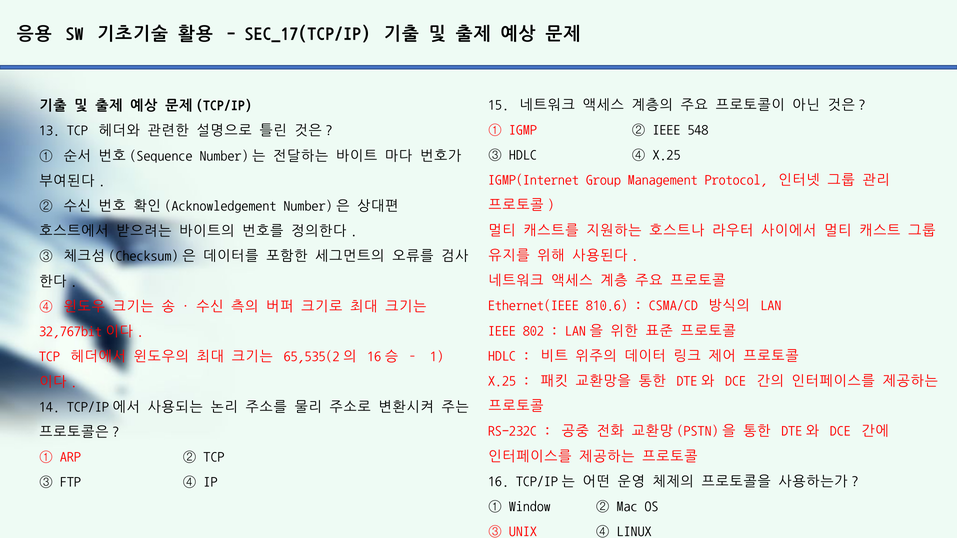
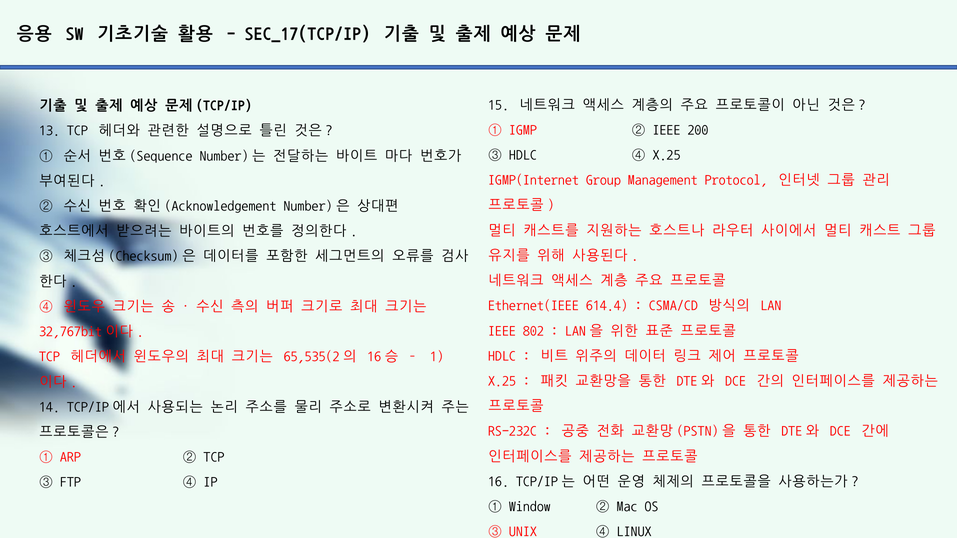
548: 548 -> 200 (698, 130)
810.6: 810.6 -> 614.4 (607, 305)
